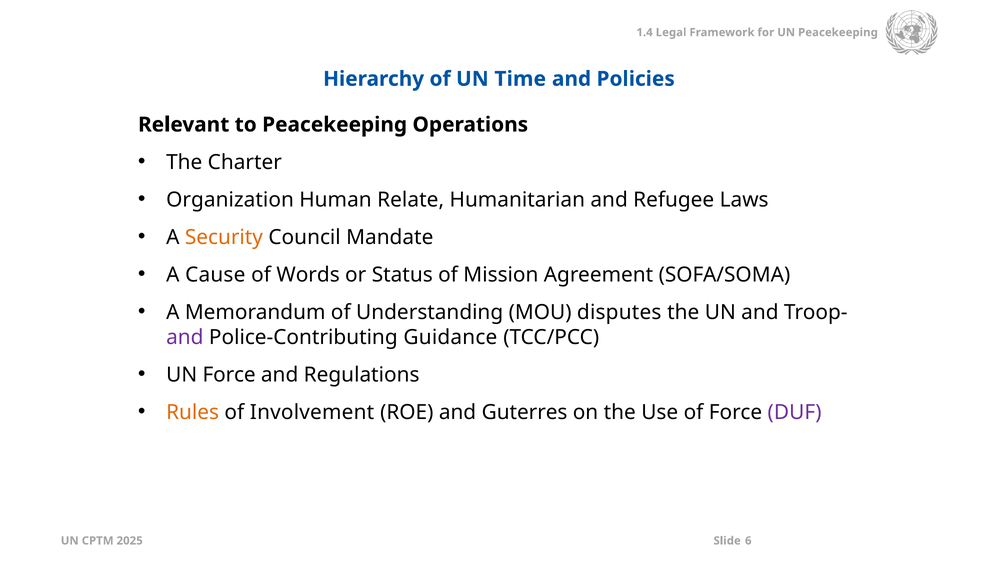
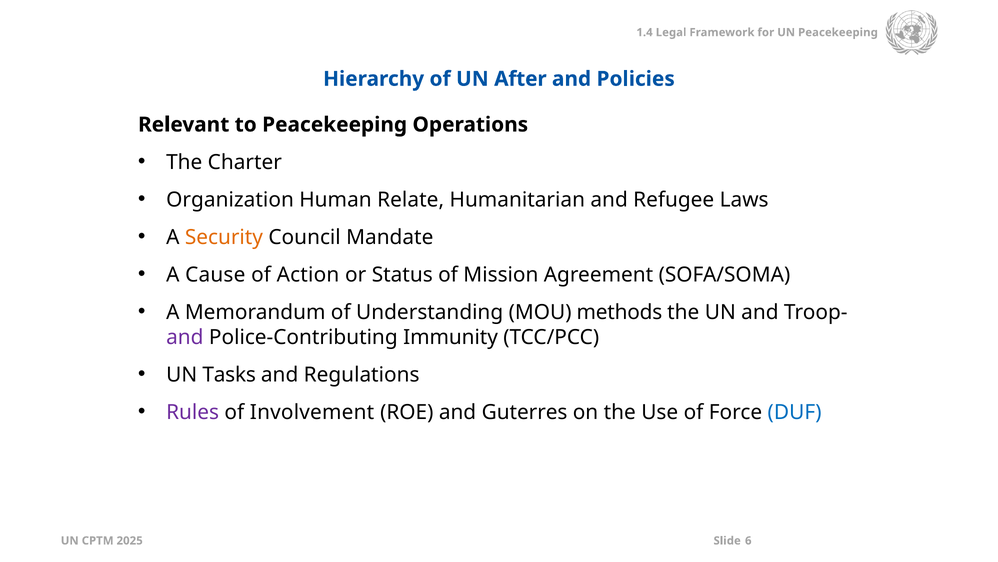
Time: Time -> After (520, 79)
Words: Words -> Action (308, 274)
disputes: disputes -> methods (619, 312)
Guidance: Guidance -> Immunity (451, 337)
UN Force: Force -> Tasks (229, 374)
Rules colour: orange -> purple (193, 412)
DUF colour: purple -> blue (795, 412)
